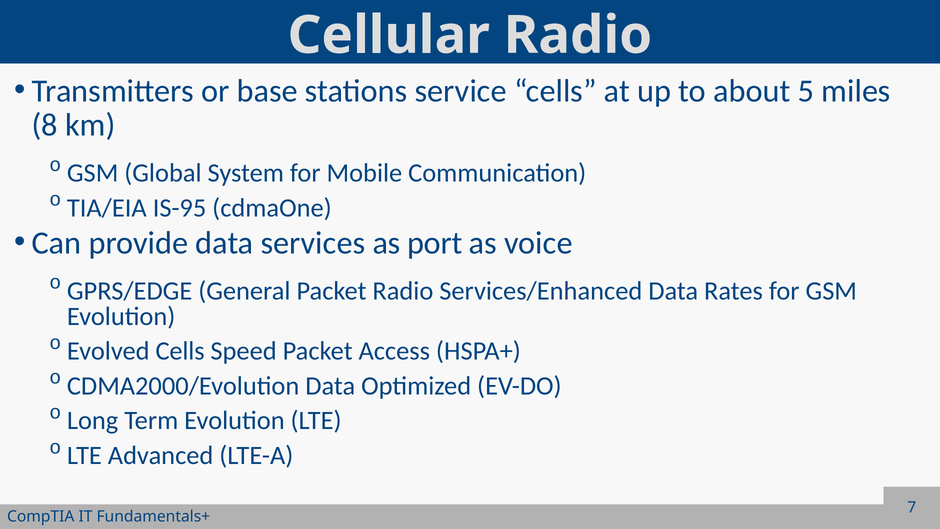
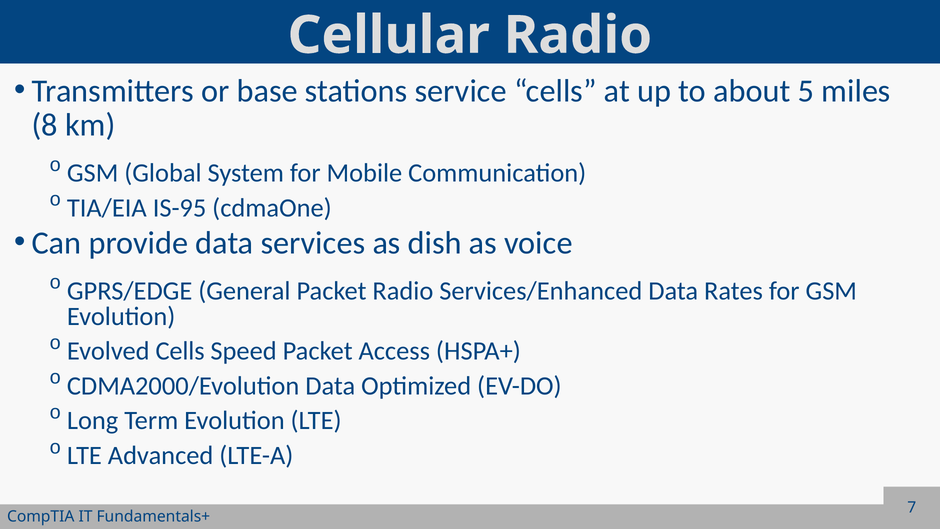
port: port -> dish (435, 243)
